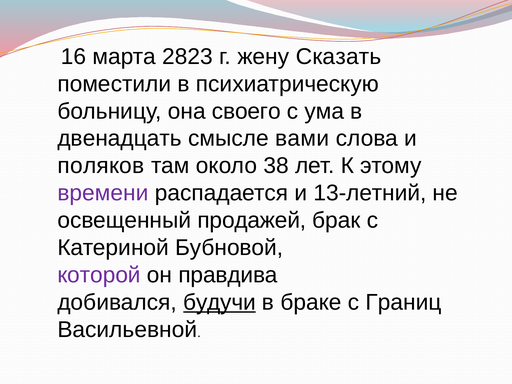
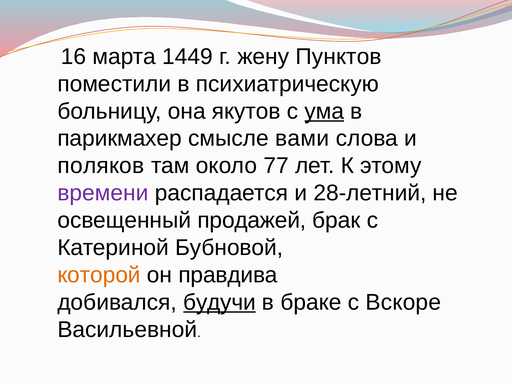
2823: 2823 -> 1449 (187, 57)
Сказать: Сказать -> Пунктов (339, 57)
своего: своего -> якутов (246, 111)
ума underline: none -> present (324, 111)
двенадцать: двенадцать -> парикмахер (120, 138)
38: 38 -> 77 (276, 166)
13-летний: 13-летний -> 28-летний (370, 193)
которой colour: purple -> orange (99, 275)
Границ: Границ -> Вскоре (403, 302)
